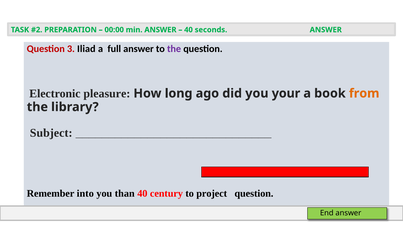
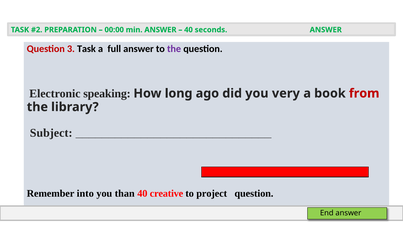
3 Iliad: Iliad -> Task (86, 49)
pleasure: pleasure -> speaking (107, 93)
your: your -> very (286, 93)
from colour: orange -> red (364, 93)
century: century -> creative (167, 193)
